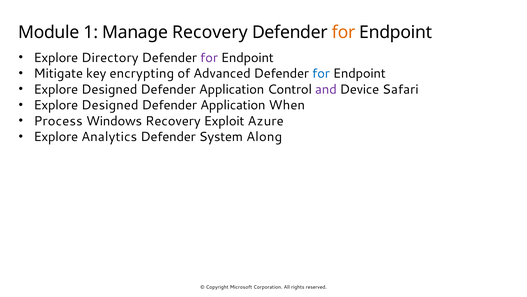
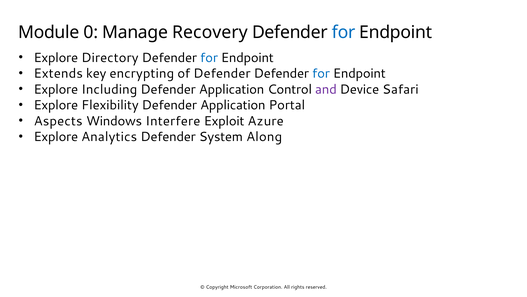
1: 1 -> 0 (91, 32)
for colour: orange -> blue (344, 32)
for colour: purple -> blue (209, 58)
Mitigate: Mitigate -> Extends (58, 73)
of Advanced: Advanced -> Defender (222, 73)
Designed: Designed -> Including (109, 89)
Designed: Designed -> Flexibility (110, 105)
When: When -> Portal (287, 105)
Process: Process -> Aspects (58, 121)
Windows Recovery: Recovery -> Interfere (173, 121)
